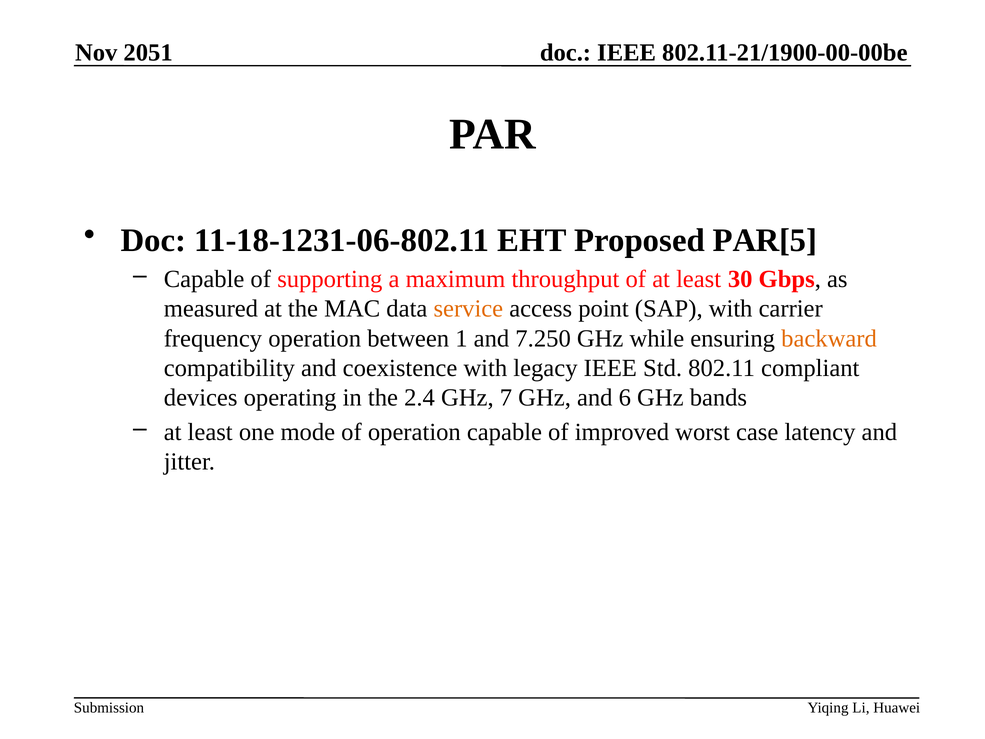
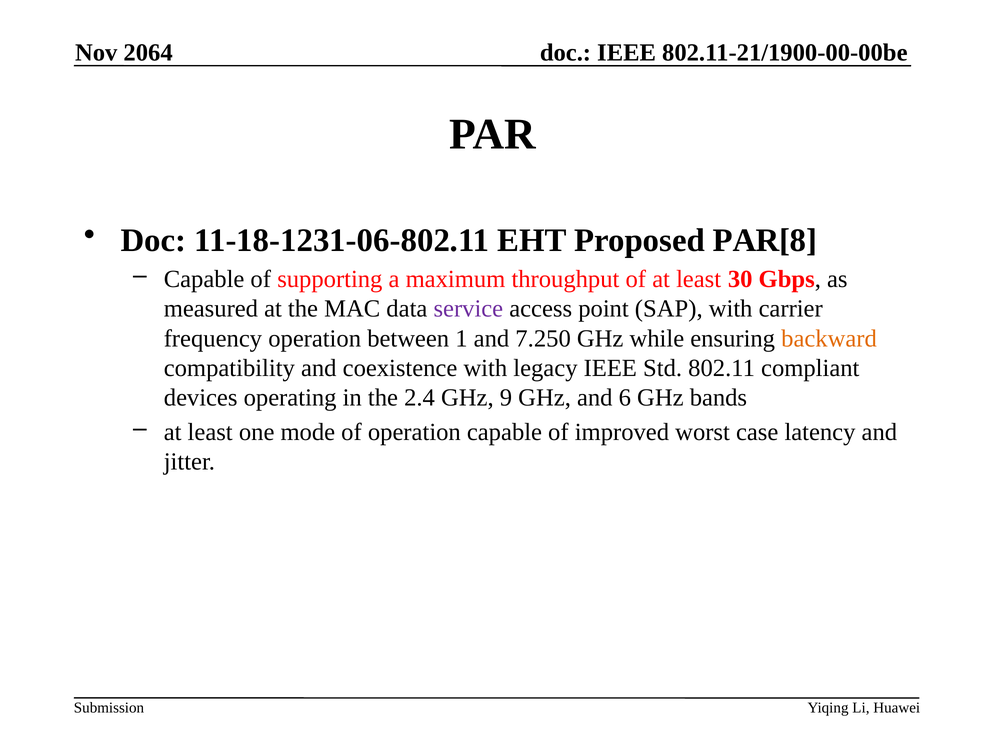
2051: 2051 -> 2064 (148, 53)
PAR[5: PAR[5 -> PAR[8 (765, 240)
service colour: orange -> purple (468, 309)
7: 7 -> 9 (506, 397)
